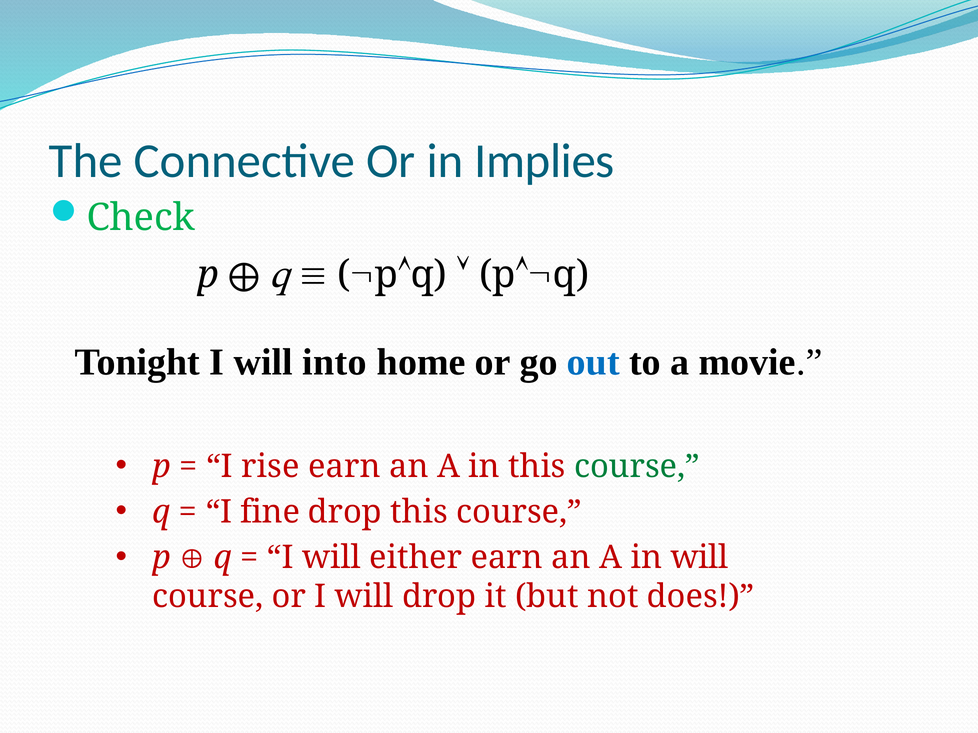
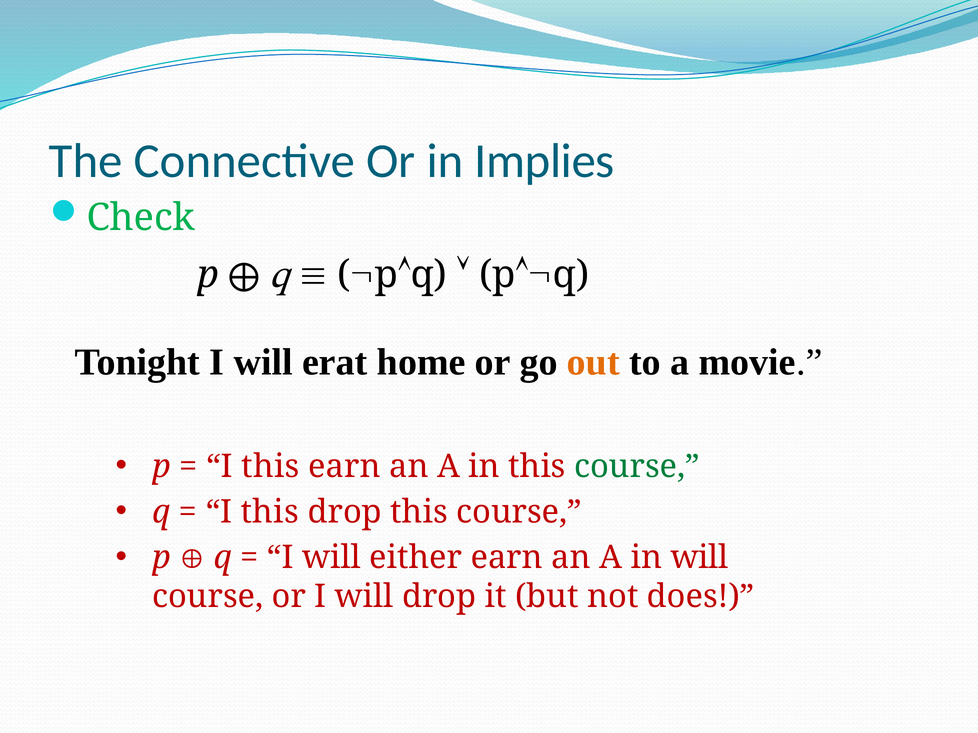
into: into -> erat (335, 362)
out colour: blue -> orange (593, 362)
rise: rise -> this (270, 467)
fine: fine -> this (270, 512)
